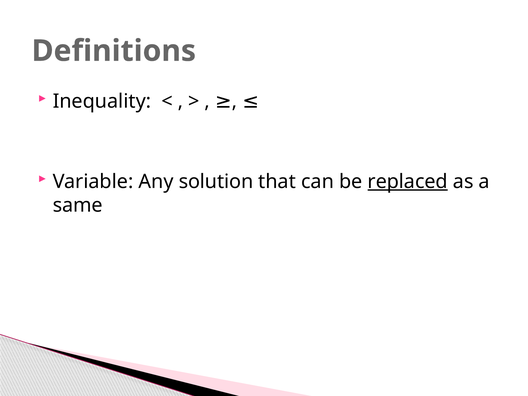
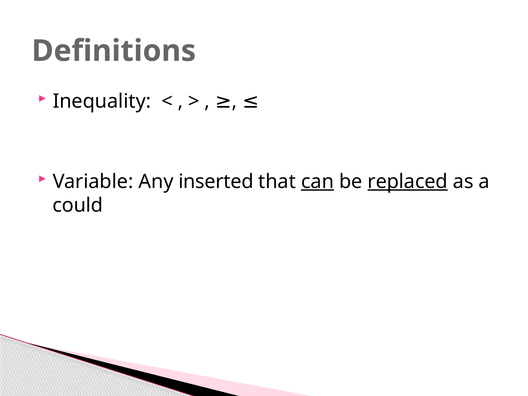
solution: solution -> inserted (216, 182)
can underline: none -> present (317, 182)
same: same -> could (78, 205)
